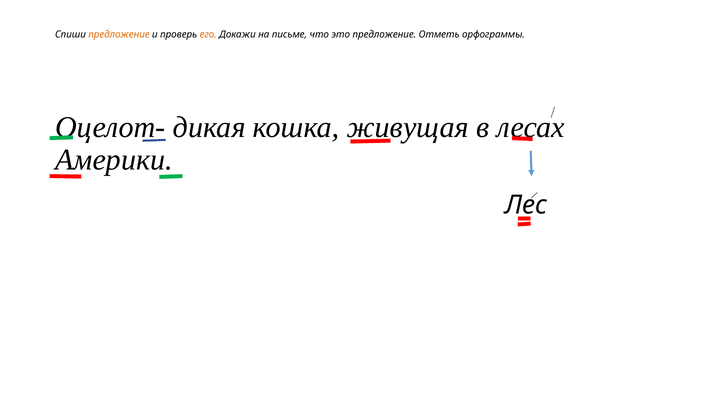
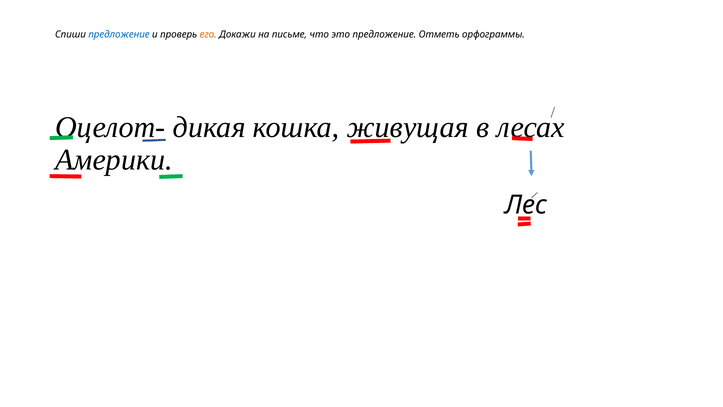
предложение colour: orange -> blue (119, 34)
